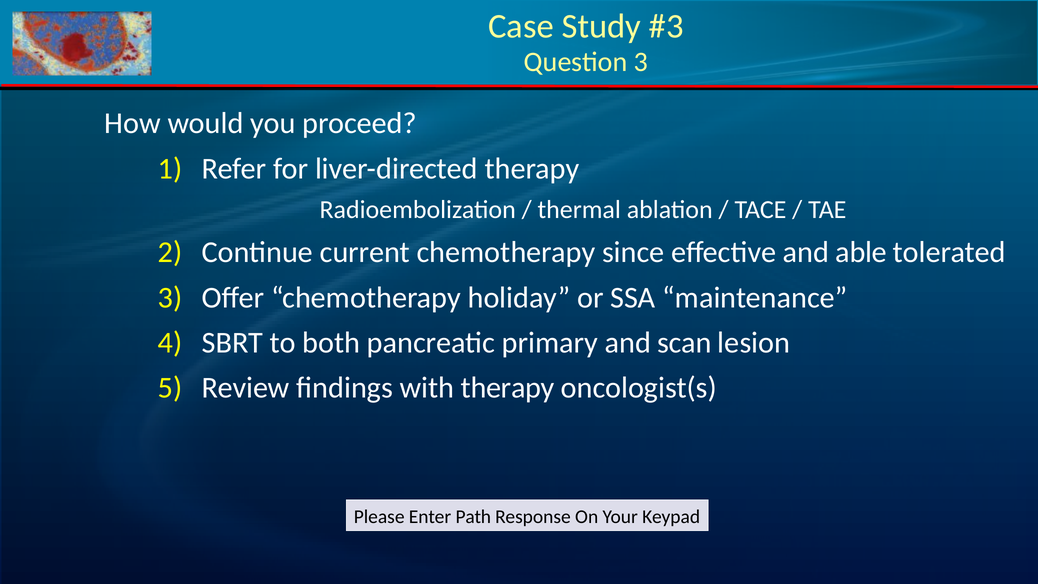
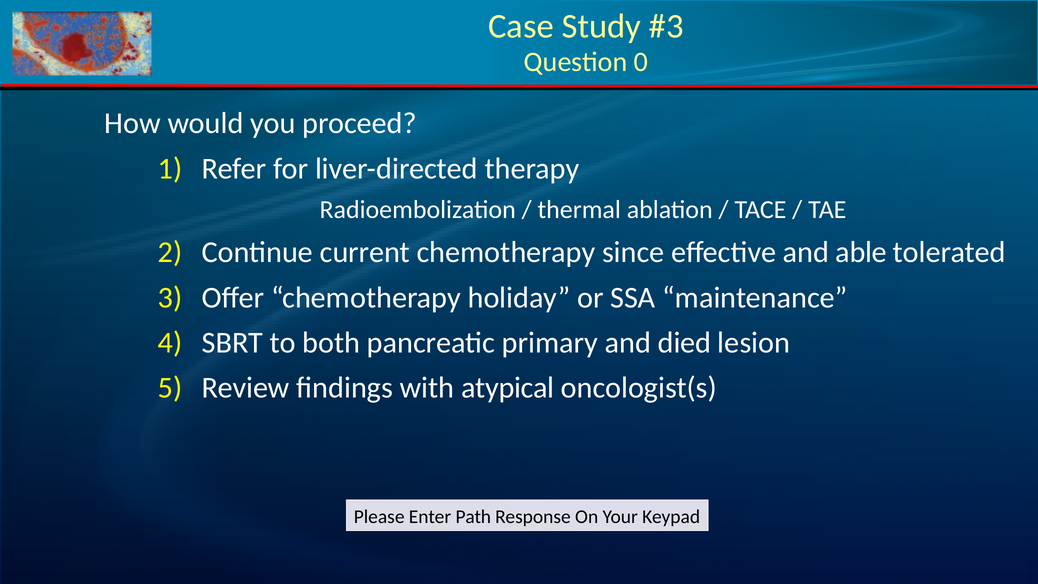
Question 3: 3 -> 0 (641, 62)
scan: scan -> died (684, 343)
with therapy: therapy -> atypical (508, 388)
